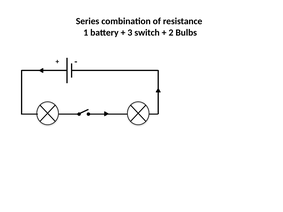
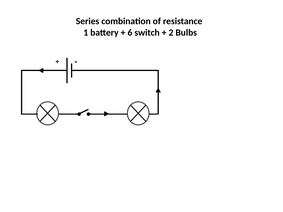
3: 3 -> 6 (130, 33)
